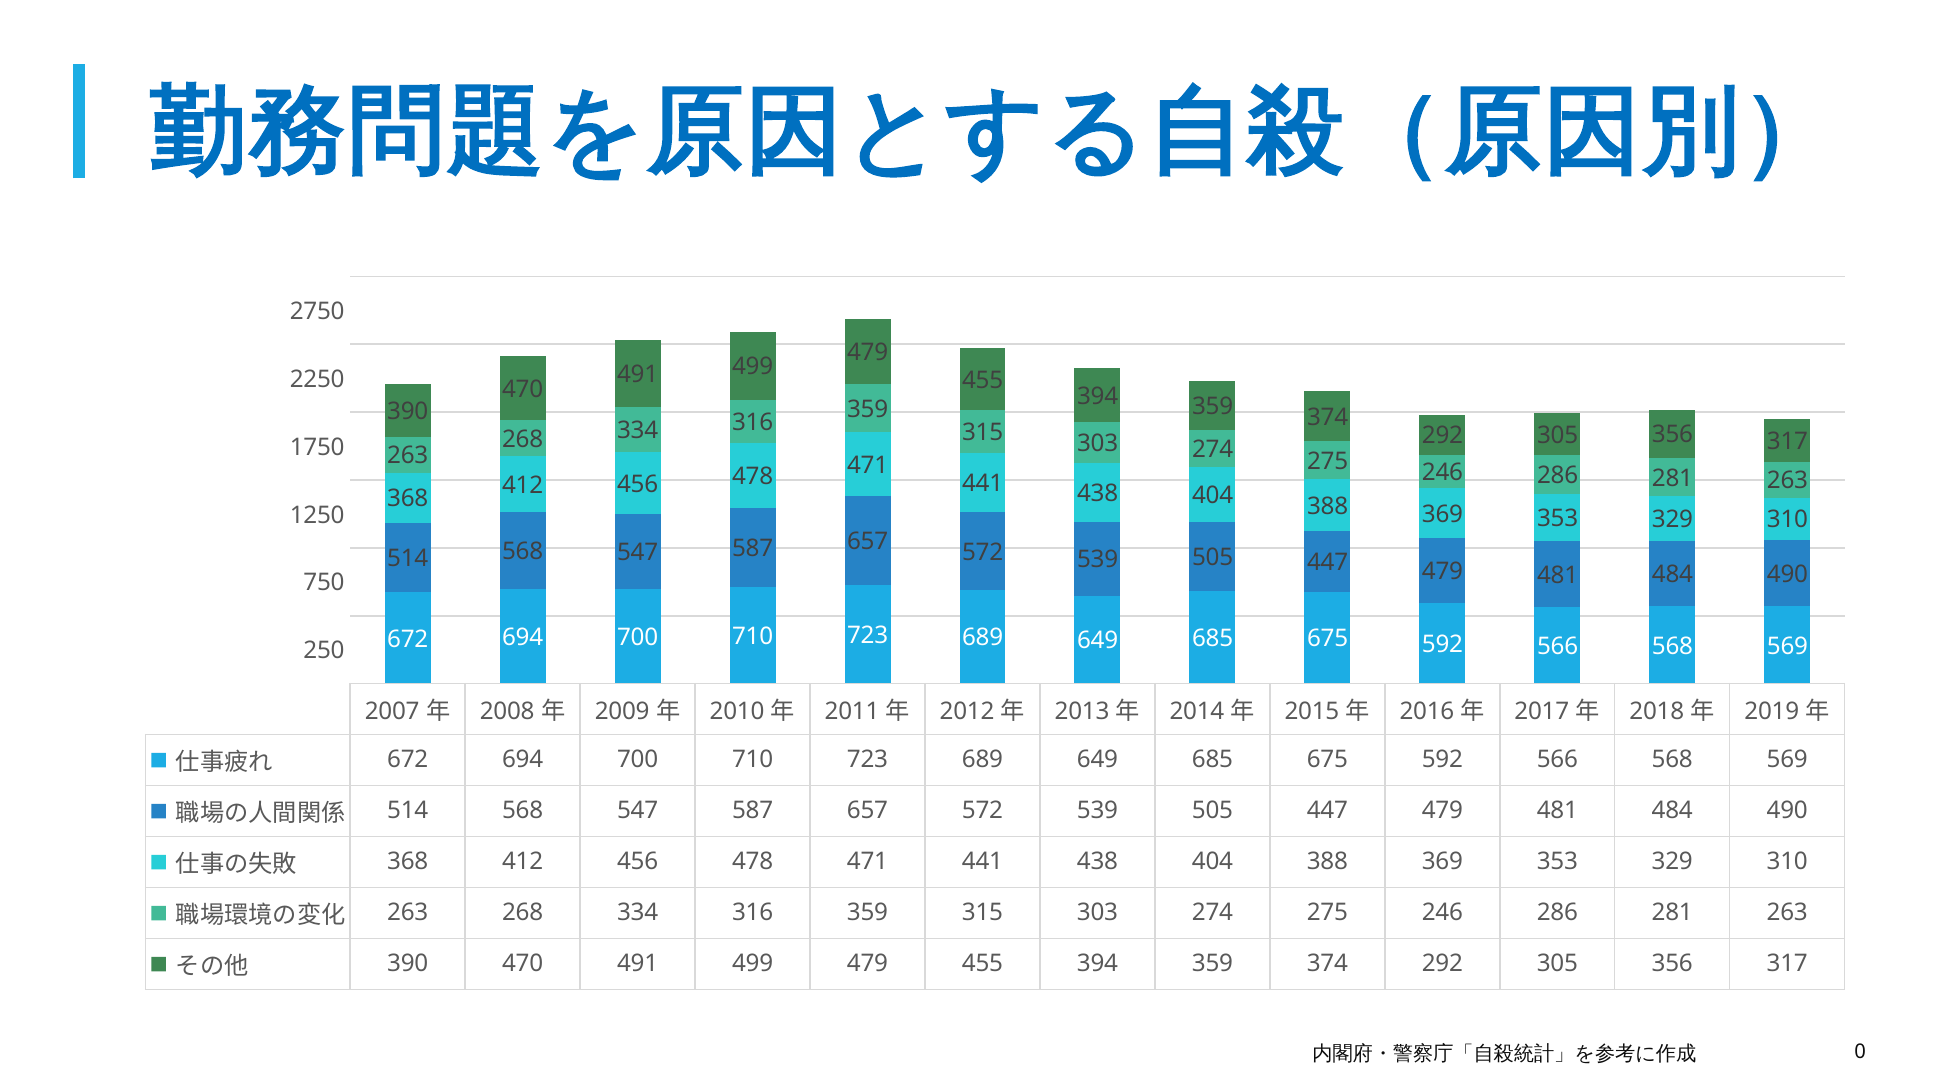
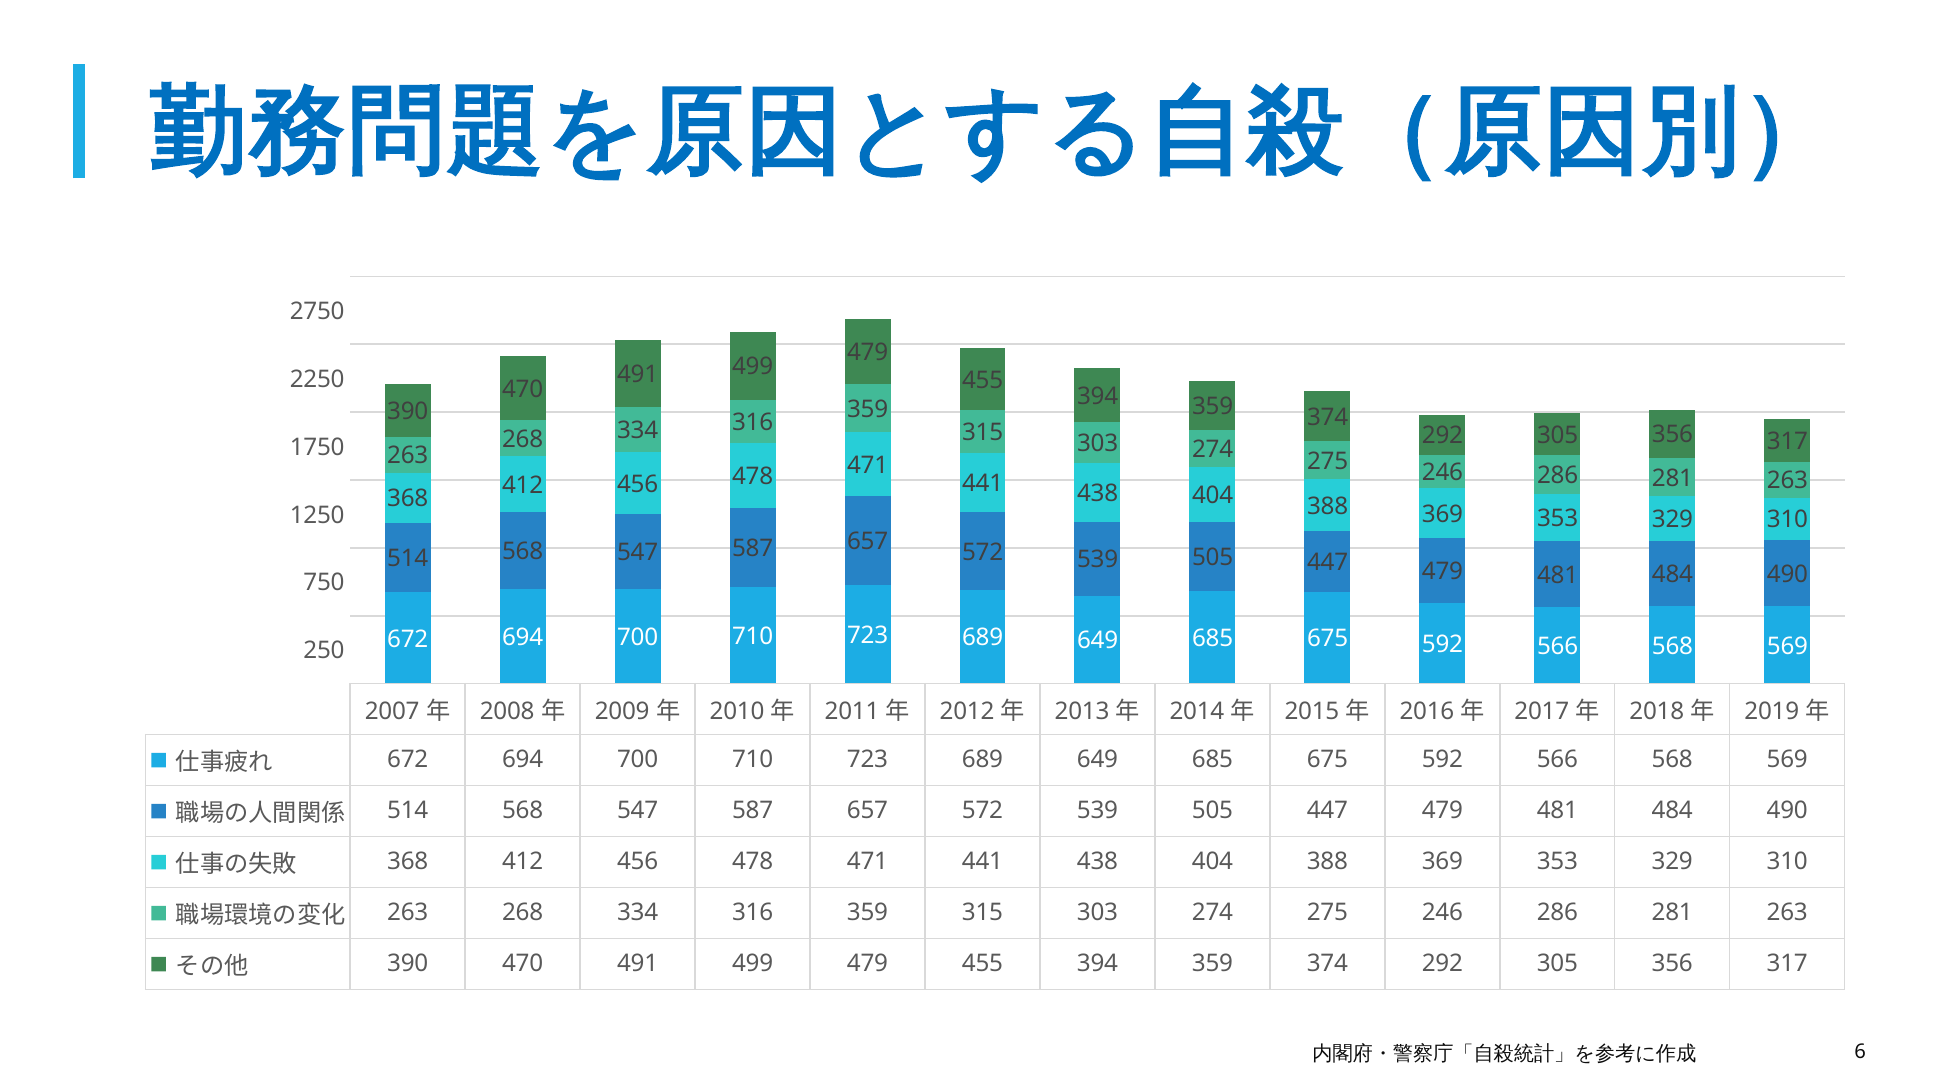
0: 0 -> 6 (1860, 1052)
